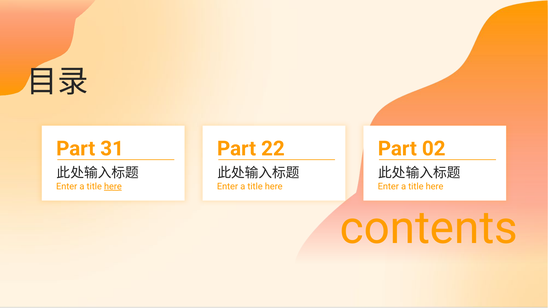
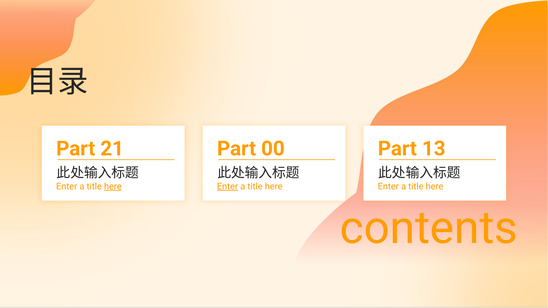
31: 31 -> 21 (112, 149)
22: 22 -> 00 (273, 149)
02: 02 -> 13 (434, 149)
Enter underline: none -> present (228, 186)
